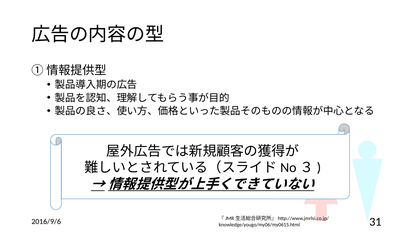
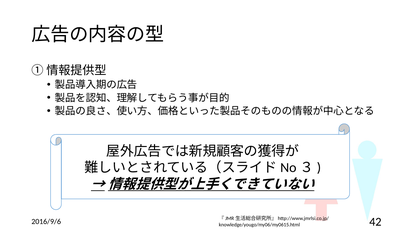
31: 31 -> 42 (375, 222)
